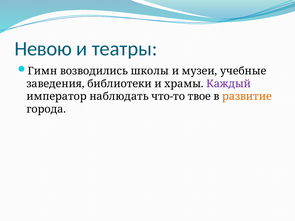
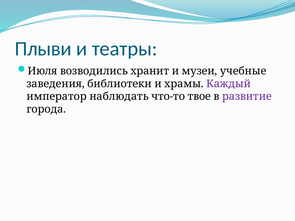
Невою: Невою -> Плыви (43, 49)
Гимн: Гимн -> Июля (43, 71)
школы: школы -> хранит (150, 71)
развитие colour: orange -> purple (247, 97)
